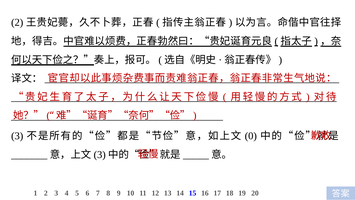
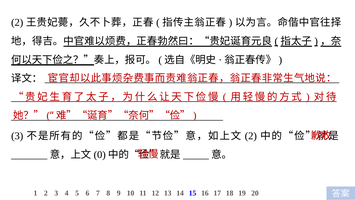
0: 0 -> 2 (251, 136)
3: 3 -> 0 (100, 154)
